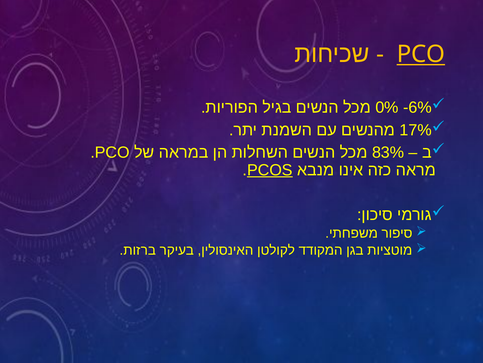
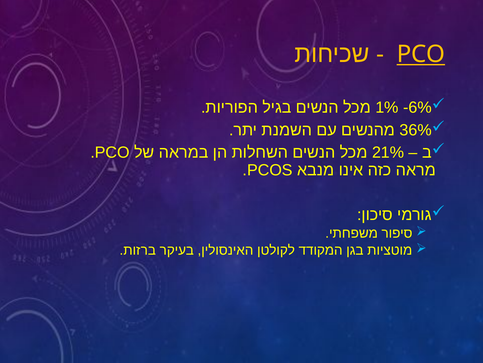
0%: 0% -> 1% (387, 107)
17%: 17% -> 36% (416, 130)
83%: 83% -> 21% (388, 152)
PCOS underline: present -> none (270, 170)
